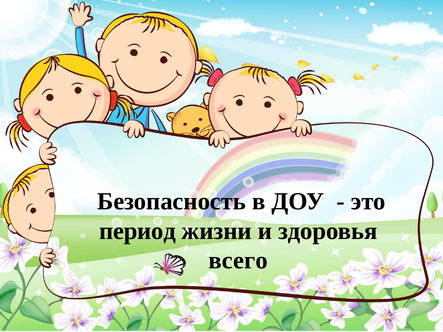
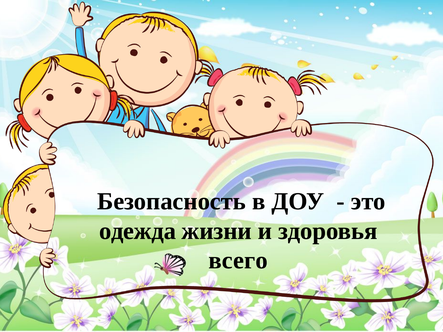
период: период -> одежда (137, 231)
